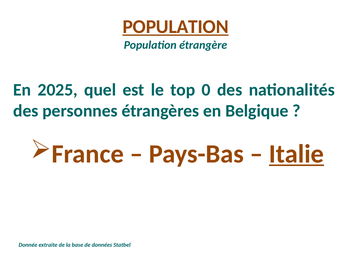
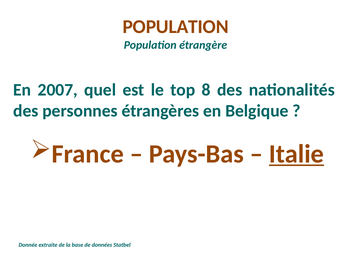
POPULATION underline: present -> none (176, 27)
2025: 2025 -> 2007 (58, 90)
0: 0 -> 8 (206, 90)
